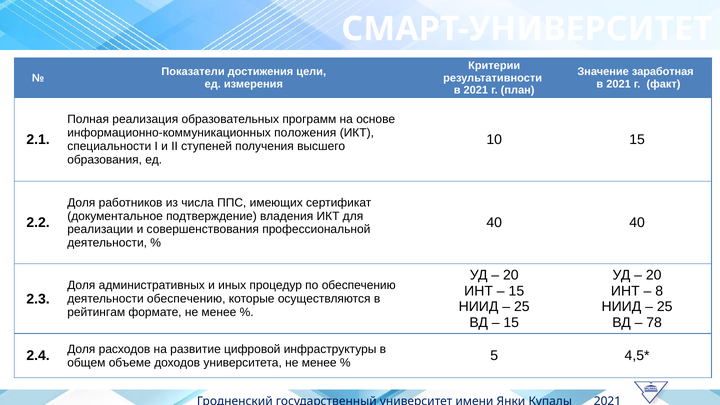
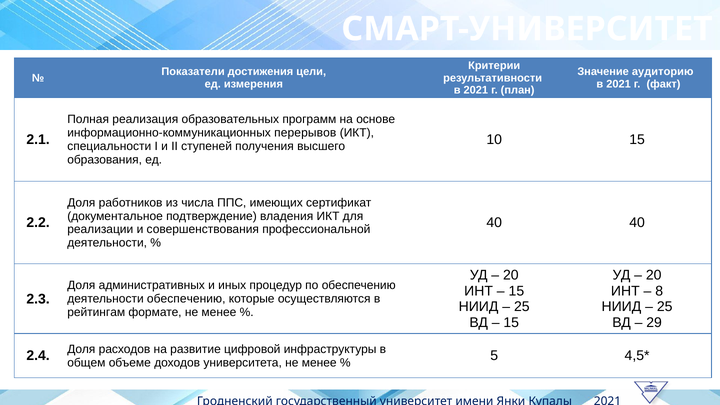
заработная: заработная -> аудиторию (663, 72)
положения: положения -> перерывов (305, 133)
78: 78 -> 29 (654, 323)
